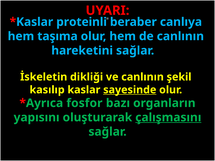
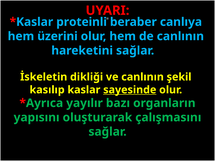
taşıma: taşıma -> üzerini (58, 36)
fosfor: fosfor -> yayılır (85, 103)
çalışmasını underline: present -> none (168, 118)
